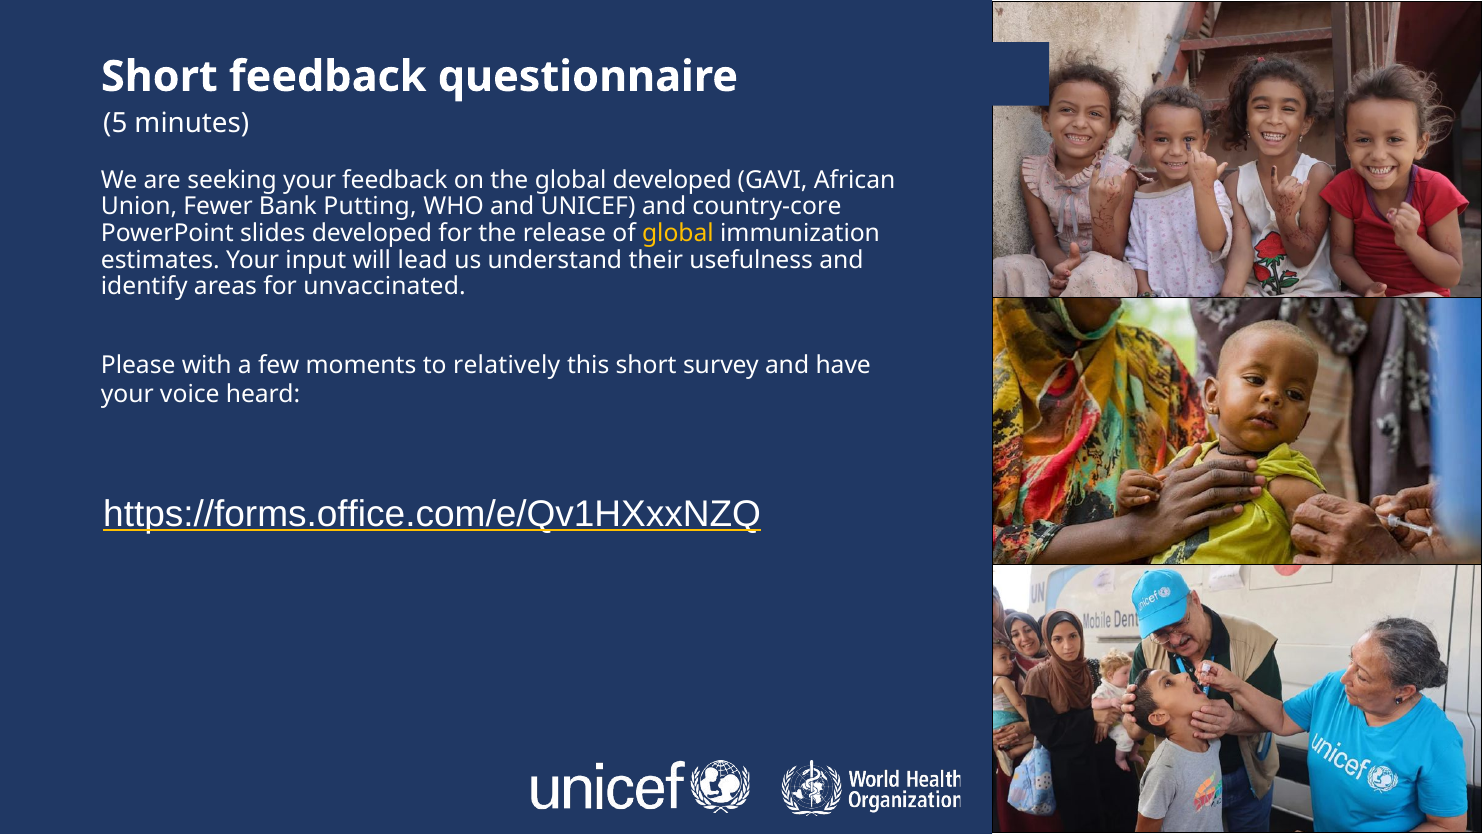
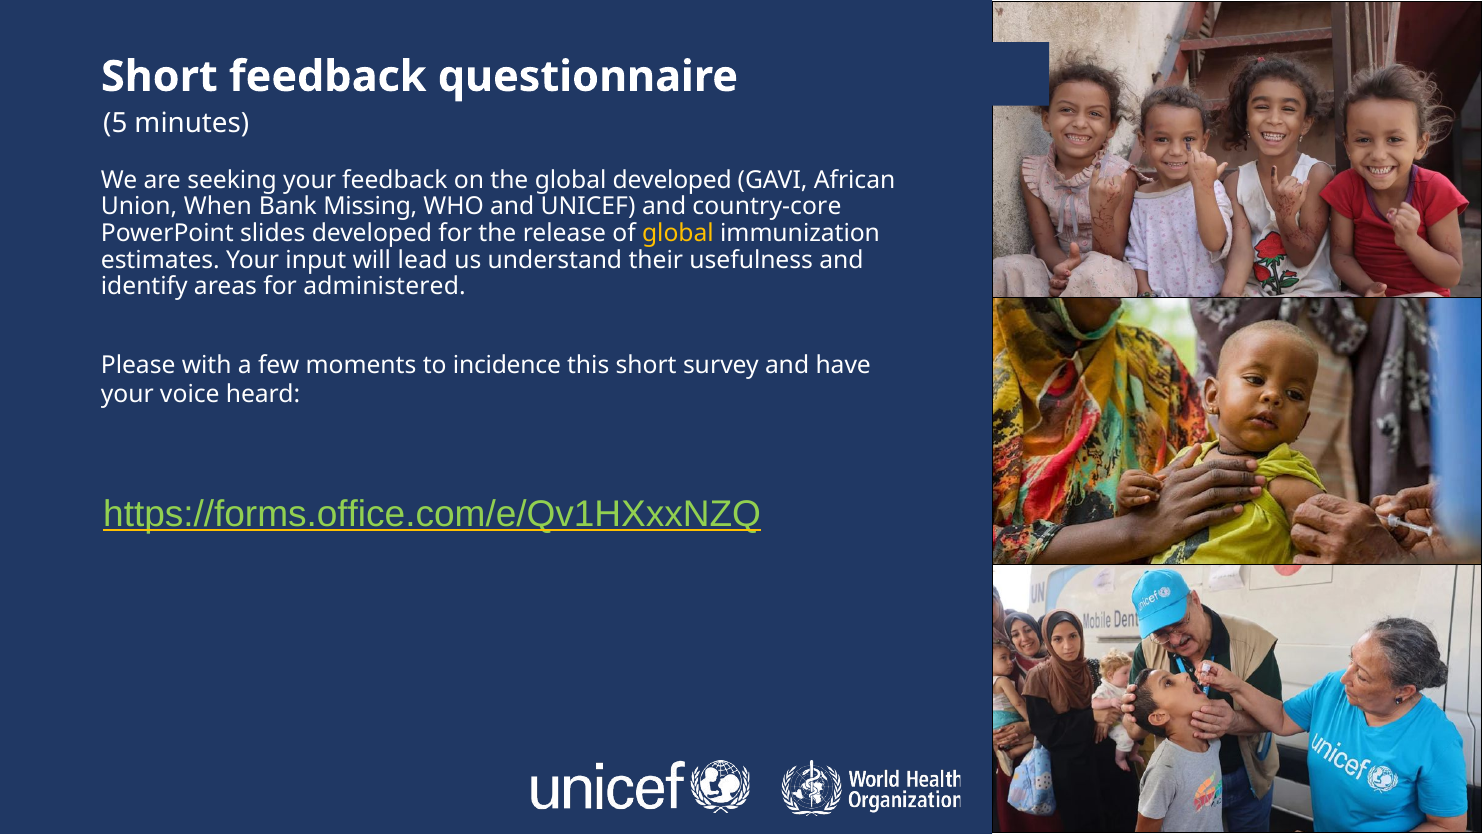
Fewer: Fewer -> When (218, 206)
Putting: Putting -> Missing (370, 206)
unvaccinated: unvaccinated -> administered (385, 286)
relatively: relatively -> incidence (507, 365)
https://forms.office.com/e/Qv1HXxxNZQ colour: white -> light green (432, 514)
